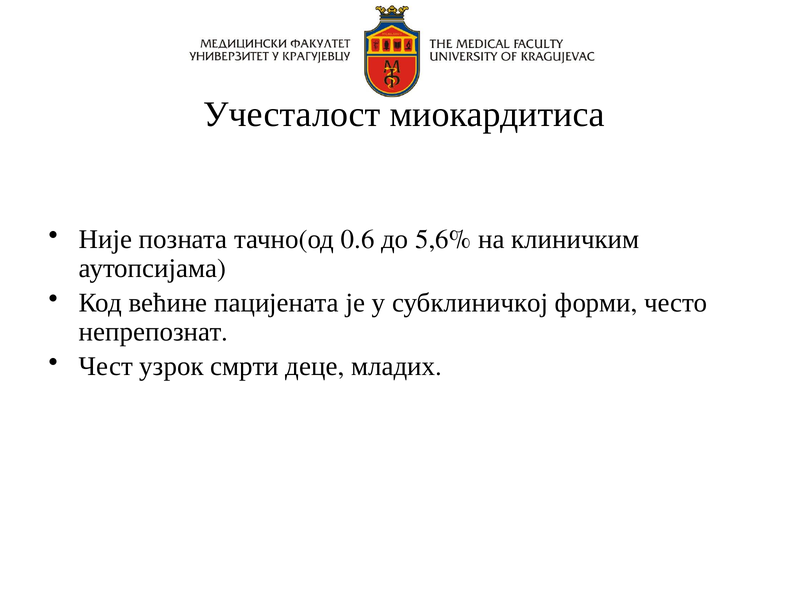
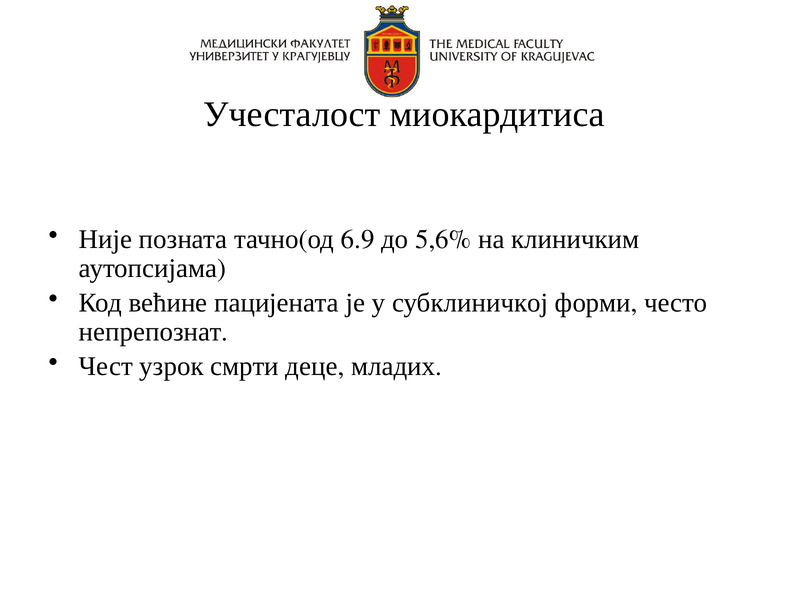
0.6: 0.6 -> 6.9 (358, 239)
